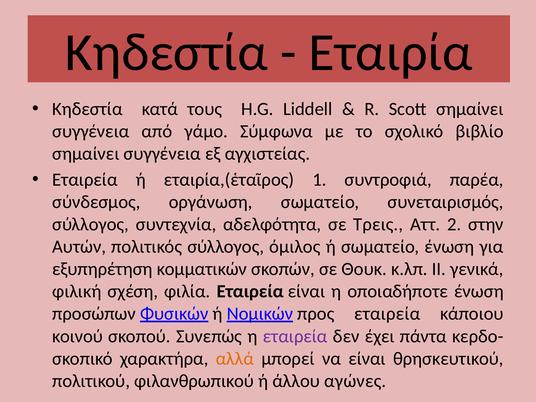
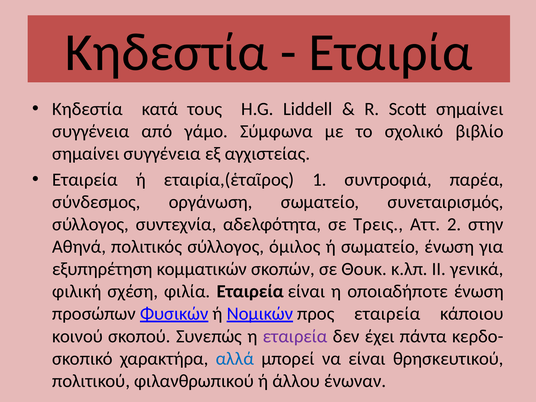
Αυτών: Αυτών -> Αθηνά (79, 247)
αλλά colour: orange -> blue (235, 359)
αγώνες: αγώνες -> ένωναν (355, 381)
